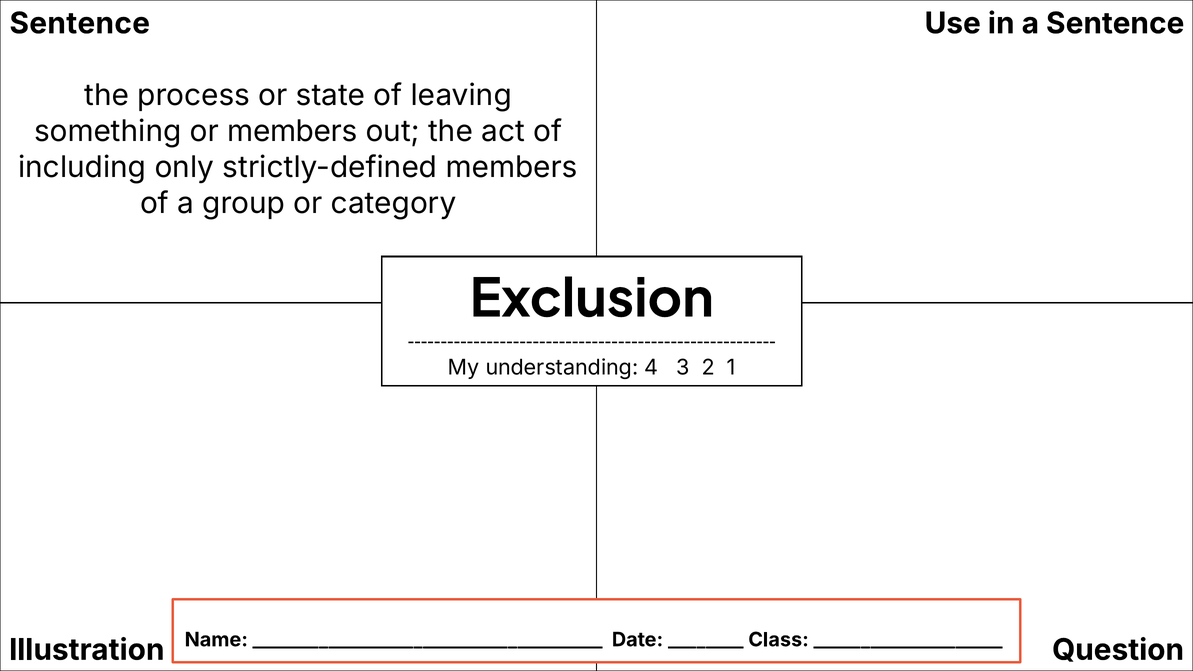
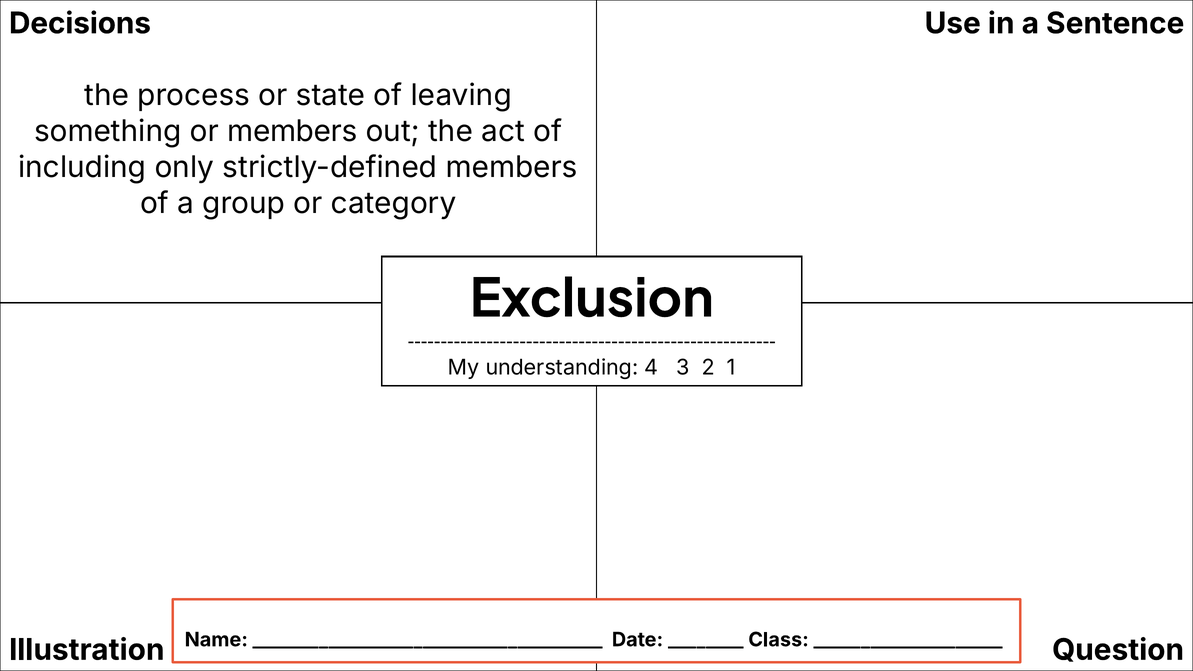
Sentence: Sentence -> Decisions (80, 23)
